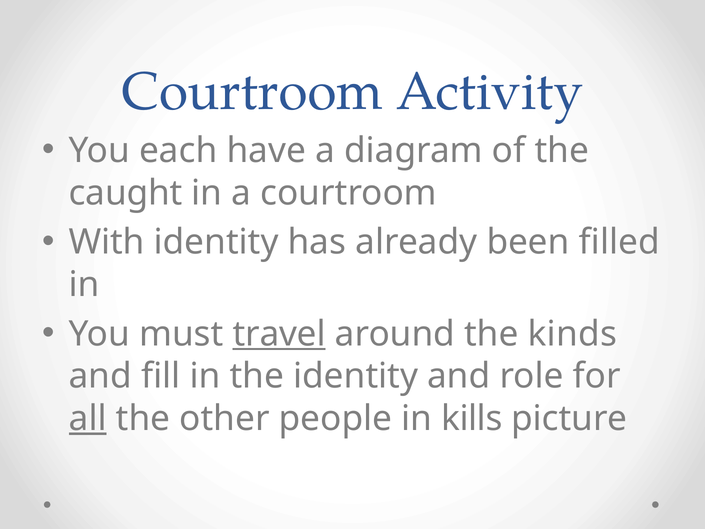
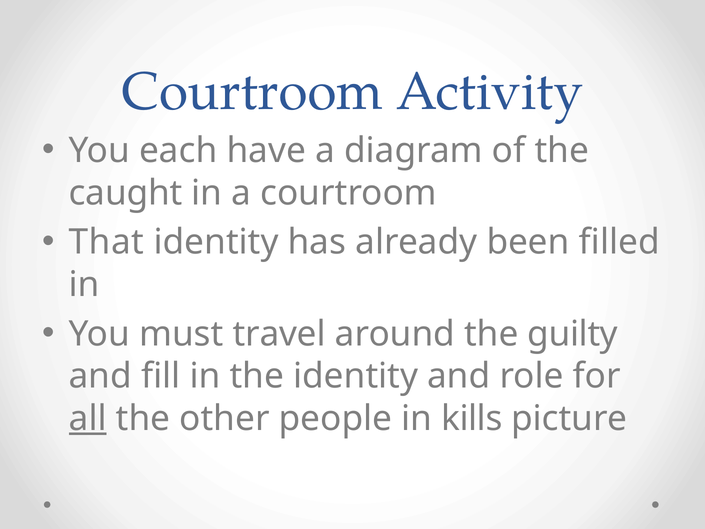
With: With -> That (106, 242)
travel underline: present -> none (279, 334)
kinds: kinds -> guilty (573, 334)
